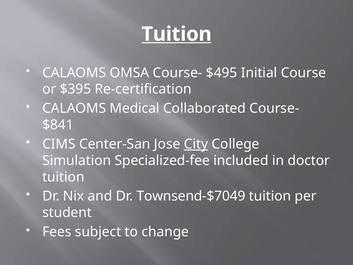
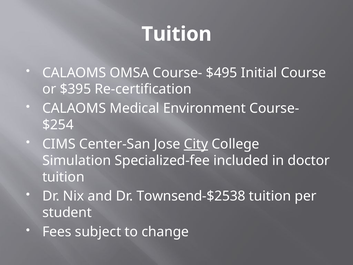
Tuition underline: present -> none (177, 34)
Collaborated: Collaborated -> Environment (204, 108)
$841: $841 -> $254 (58, 125)
Townsend-$7049: Townsend-$7049 -> Townsend-$2538 (191, 196)
